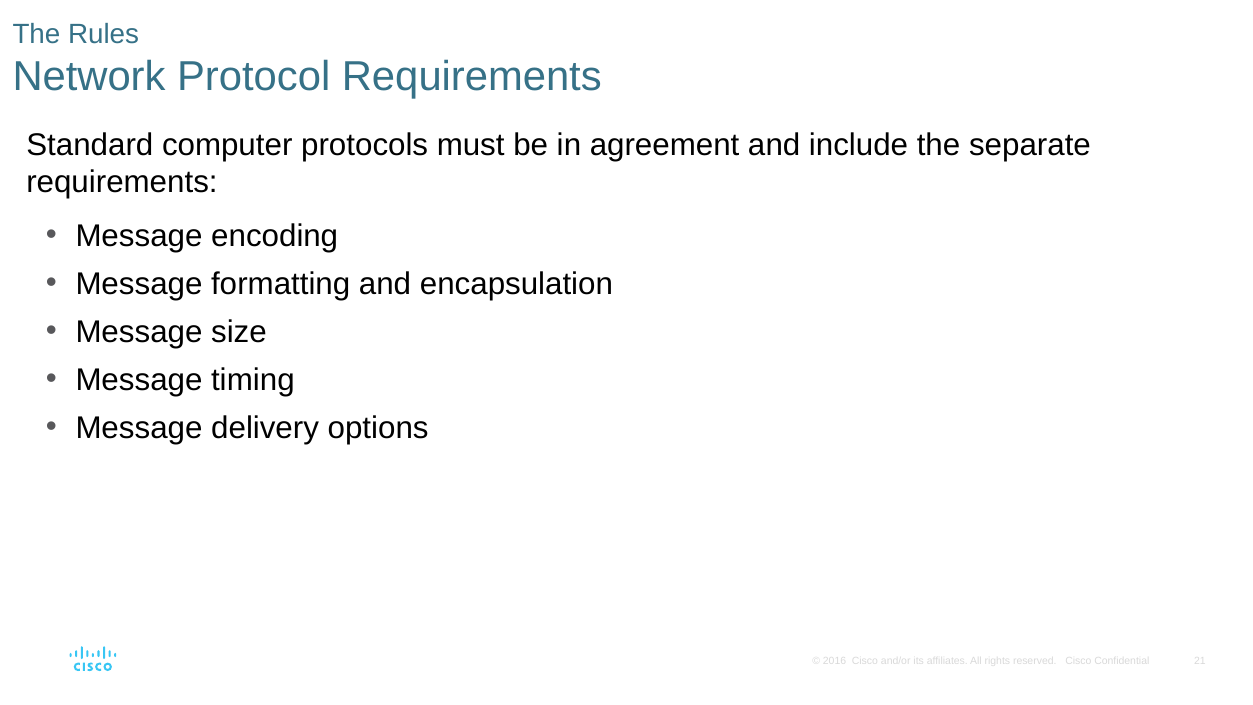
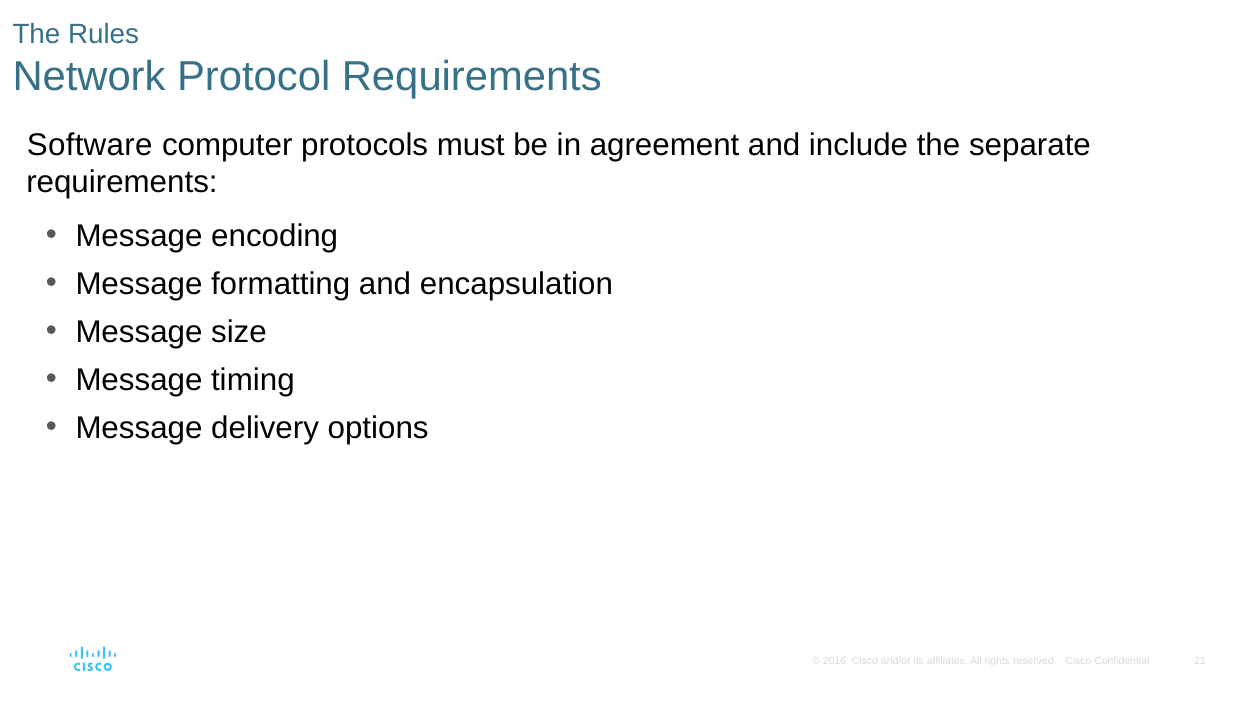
Standard: Standard -> Software (90, 145)
